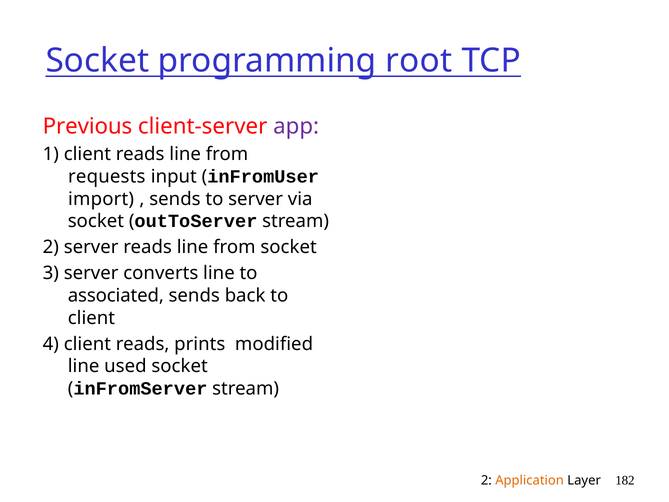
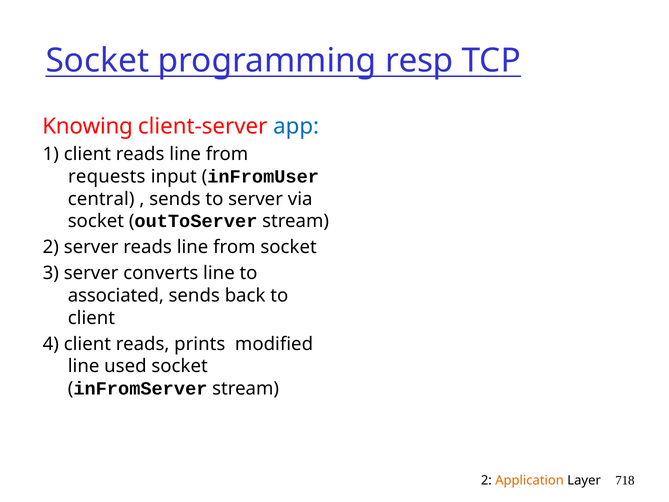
root: root -> resp (419, 61)
Previous: Previous -> Knowing (88, 126)
app colour: purple -> blue (296, 126)
import: import -> central (101, 199)
182: 182 -> 718 (625, 480)
